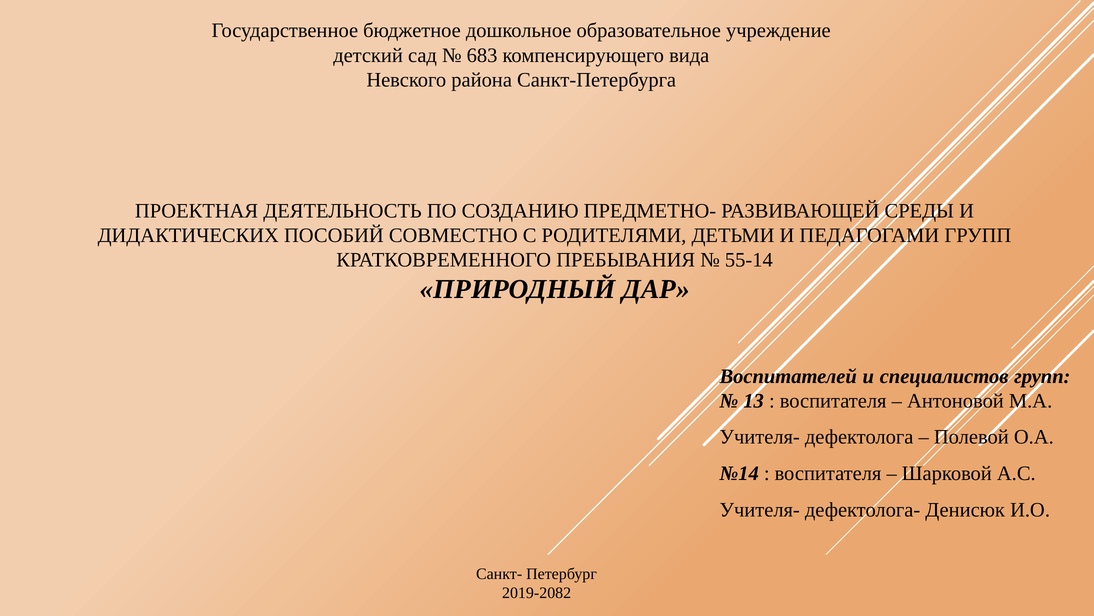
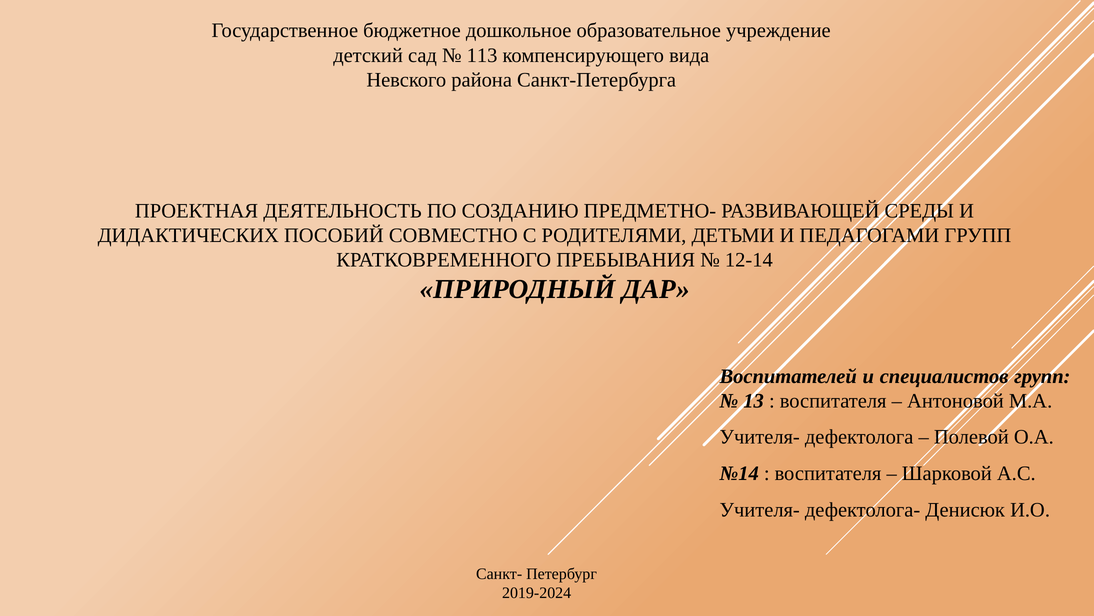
683: 683 -> 113 (482, 55)
55-14: 55-14 -> 12-14 (749, 260)
2019-2082: 2019-2082 -> 2019-2024 (537, 593)
